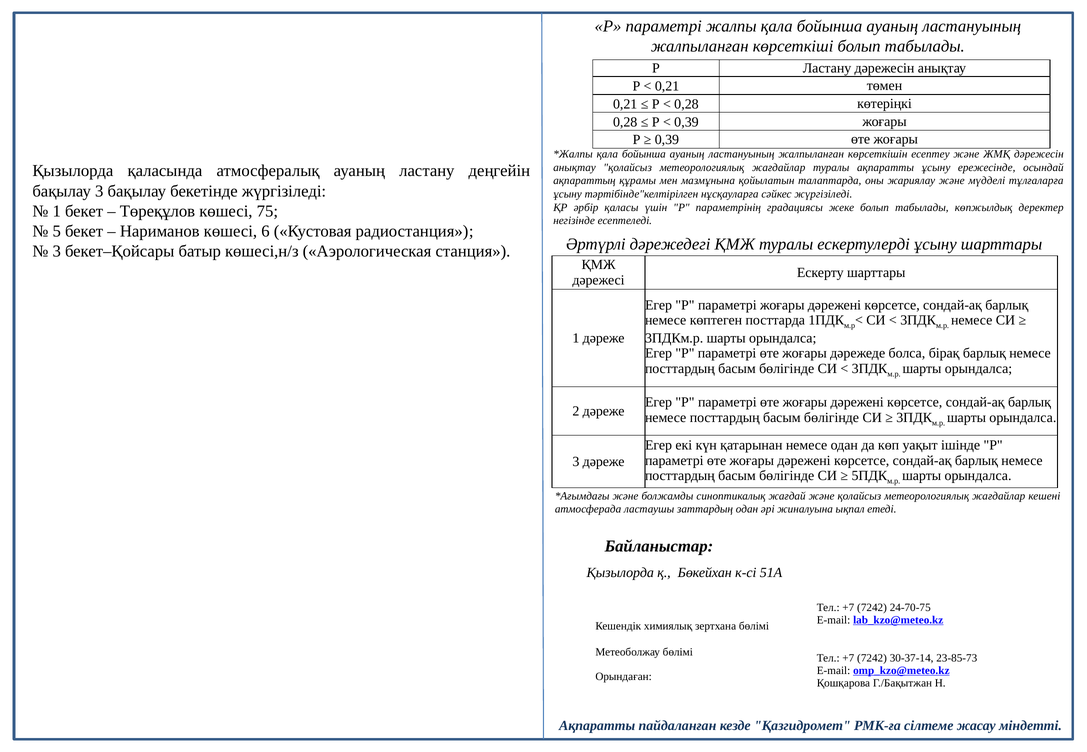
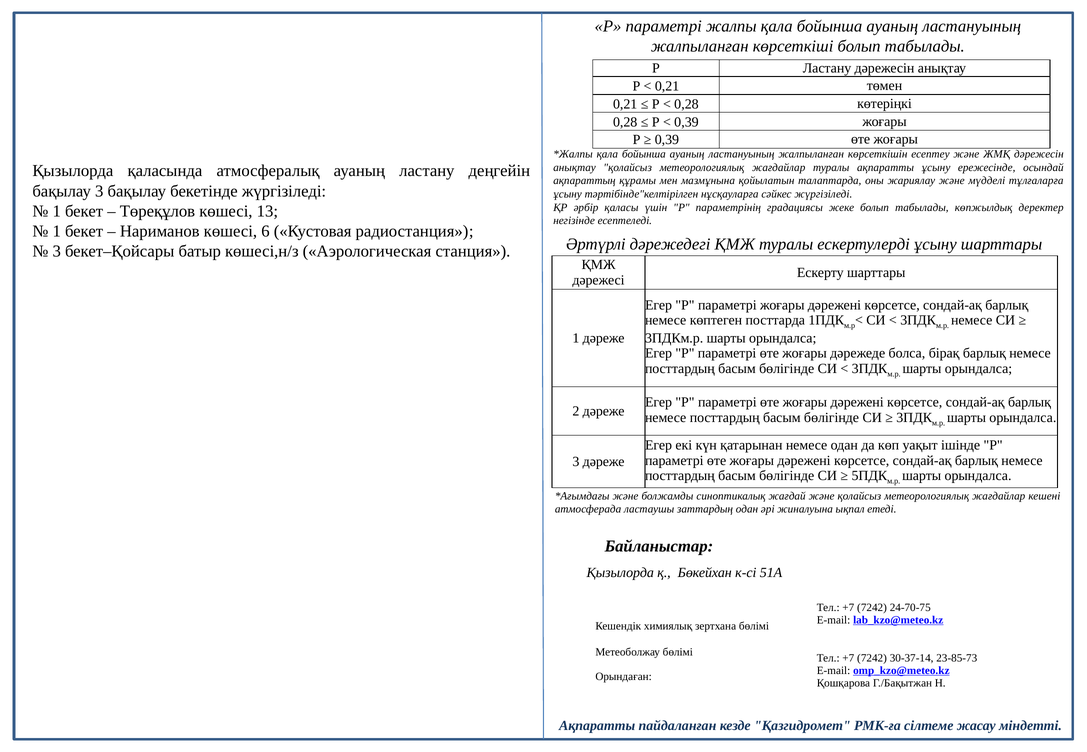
75: 75 -> 13 (267, 211)
5: 5 -> 1 (57, 231)
